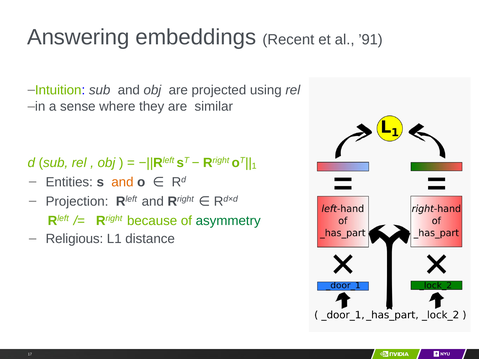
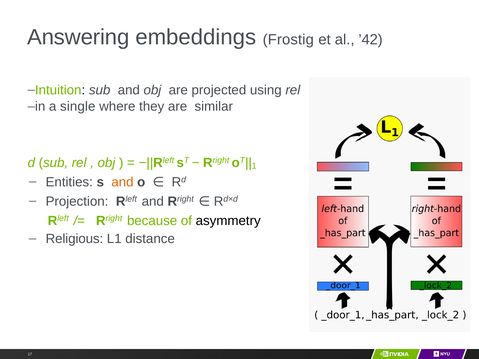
Recent: Recent -> Frostig (288, 40)
’91: ’91 -> ’42 (370, 40)
sense: sense -> single (78, 107)
asymmetry colour: green -> black (228, 221)
